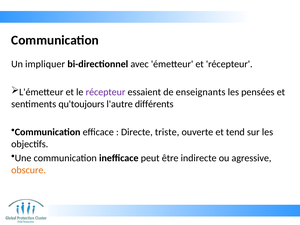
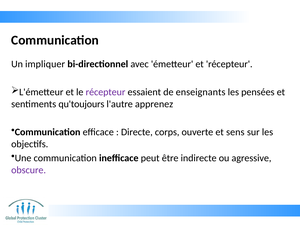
différents: différents -> apprenez (154, 104)
triste: triste -> corps (167, 132)
tend: tend -> sens (235, 132)
obscure colour: orange -> purple (29, 170)
